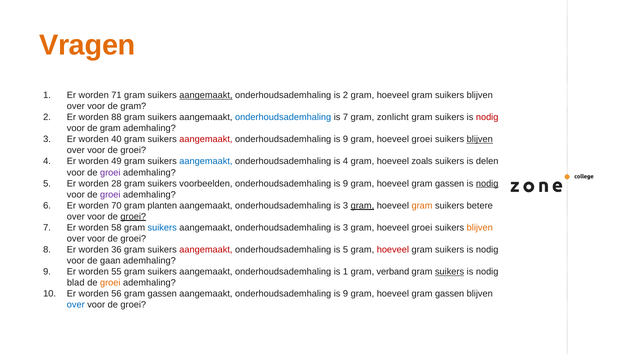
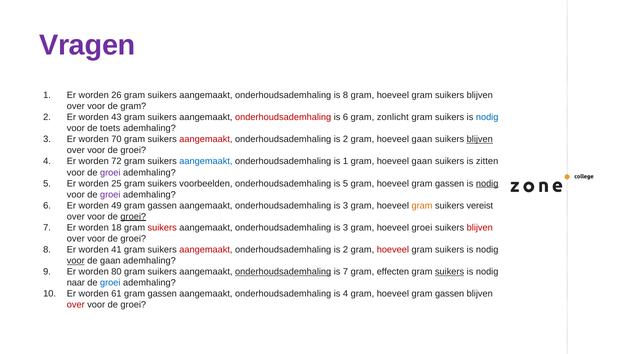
Vragen colour: orange -> purple (87, 45)
71: 71 -> 26 (116, 95)
aangemaakt underline: present -> none (206, 95)
is 2: 2 -> 8 (345, 95)
88: 88 -> 43 (116, 118)
onderhoudsademhaling colour: blue -> red (283, 118)
is 7: 7 -> 6 (345, 118)
nodig colour: red -> blue (487, 118)
gram: gram -> toets (110, 129)
40: 40 -> 70 (116, 140)
9: 9 -> 2 (345, 140)
groei: groei -> gaan (422, 140)
49: 49 -> 72 (116, 162)
is 4: 4 -> 1 (345, 162)
zoals: zoals -> gaan (422, 162)
delen: delen -> zitten (487, 162)
28: 28 -> 25 (116, 184)
9: 9 -> 5 (345, 184)
70: 70 -> 49 (116, 206)
planten: planten -> gassen (162, 206)
gram underline: present -> none (362, 206)
betere: betere -> vereist (480, 206)
58: 58 -> 18 (116, 228)
suikers colour: blue -> red (162, 228)
blijven colour: orange -> red (480, 228)
36: 36 -> 41 (116, 250)
5: 5 -> 2 (345, 250)
voor underline: none -> present (76, 261)
55: 55 -> 80 (116, 272)
onderhoudsademhaling underline: none -> present (283, 272)
is 1: 1 -> 7 (345, 272)
verband: verband -> effecten (393, 272)
blad: blad -> naar (76, 283)
groei colour: orange -> blue (110, 283)
56: 56 -> 61 (116, 294)
9: 9 -> 4 (345, 294)
over colour: blue -> red (76, 305)
